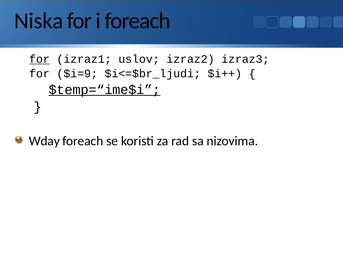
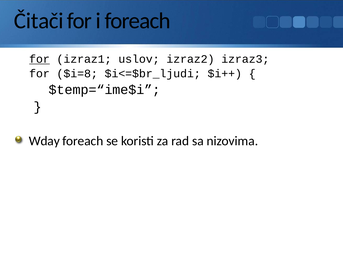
Niska: Niska -> Čitači (39, 21)
$i=9: $i=9 -> $i=8 (77, 74)
$temp=“ime$i underline: present -> none (105, 90)
